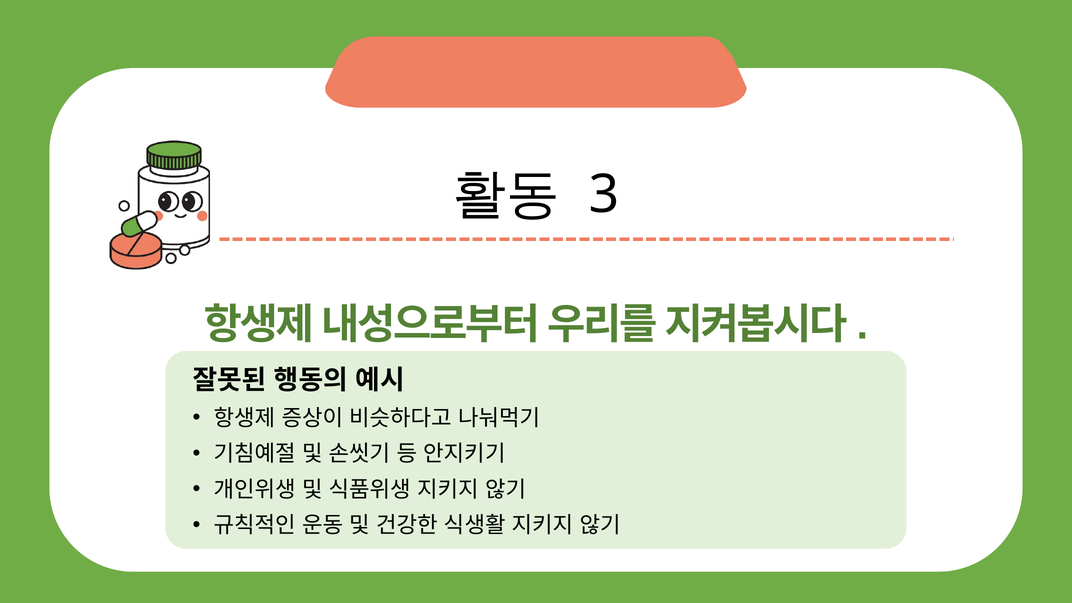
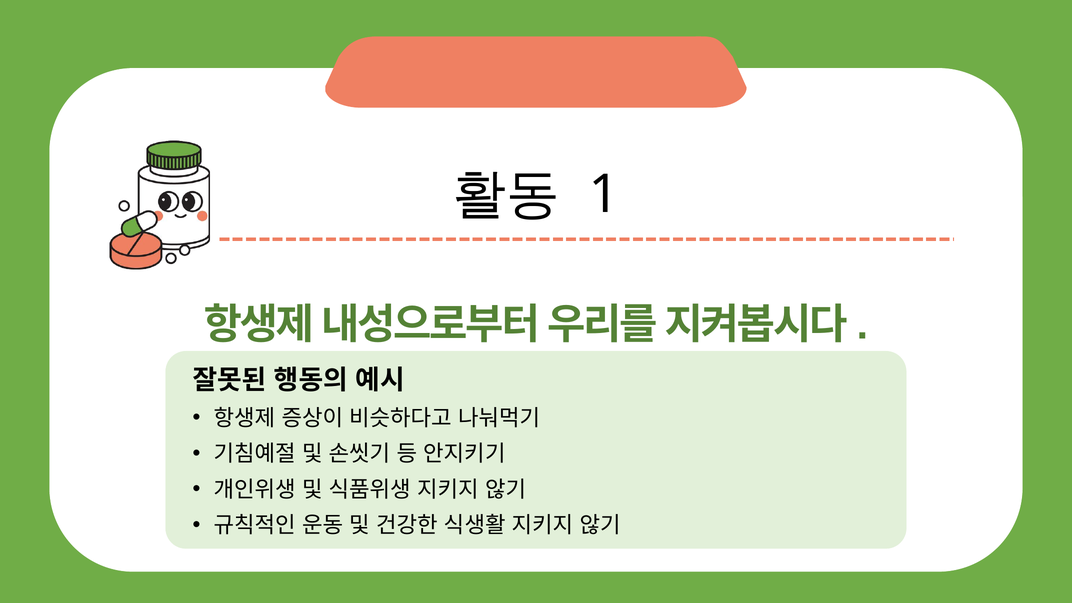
3: 3 -> 1 (604, 194)
